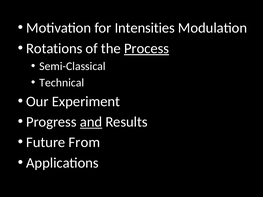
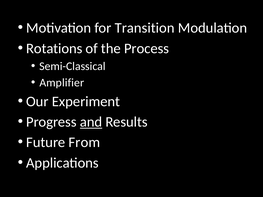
Intensities: Intensities -> Transition (145, 28)
Process underline: present -> none (147, 48)
Technical: Technical -> Amplifier (62, 83)
